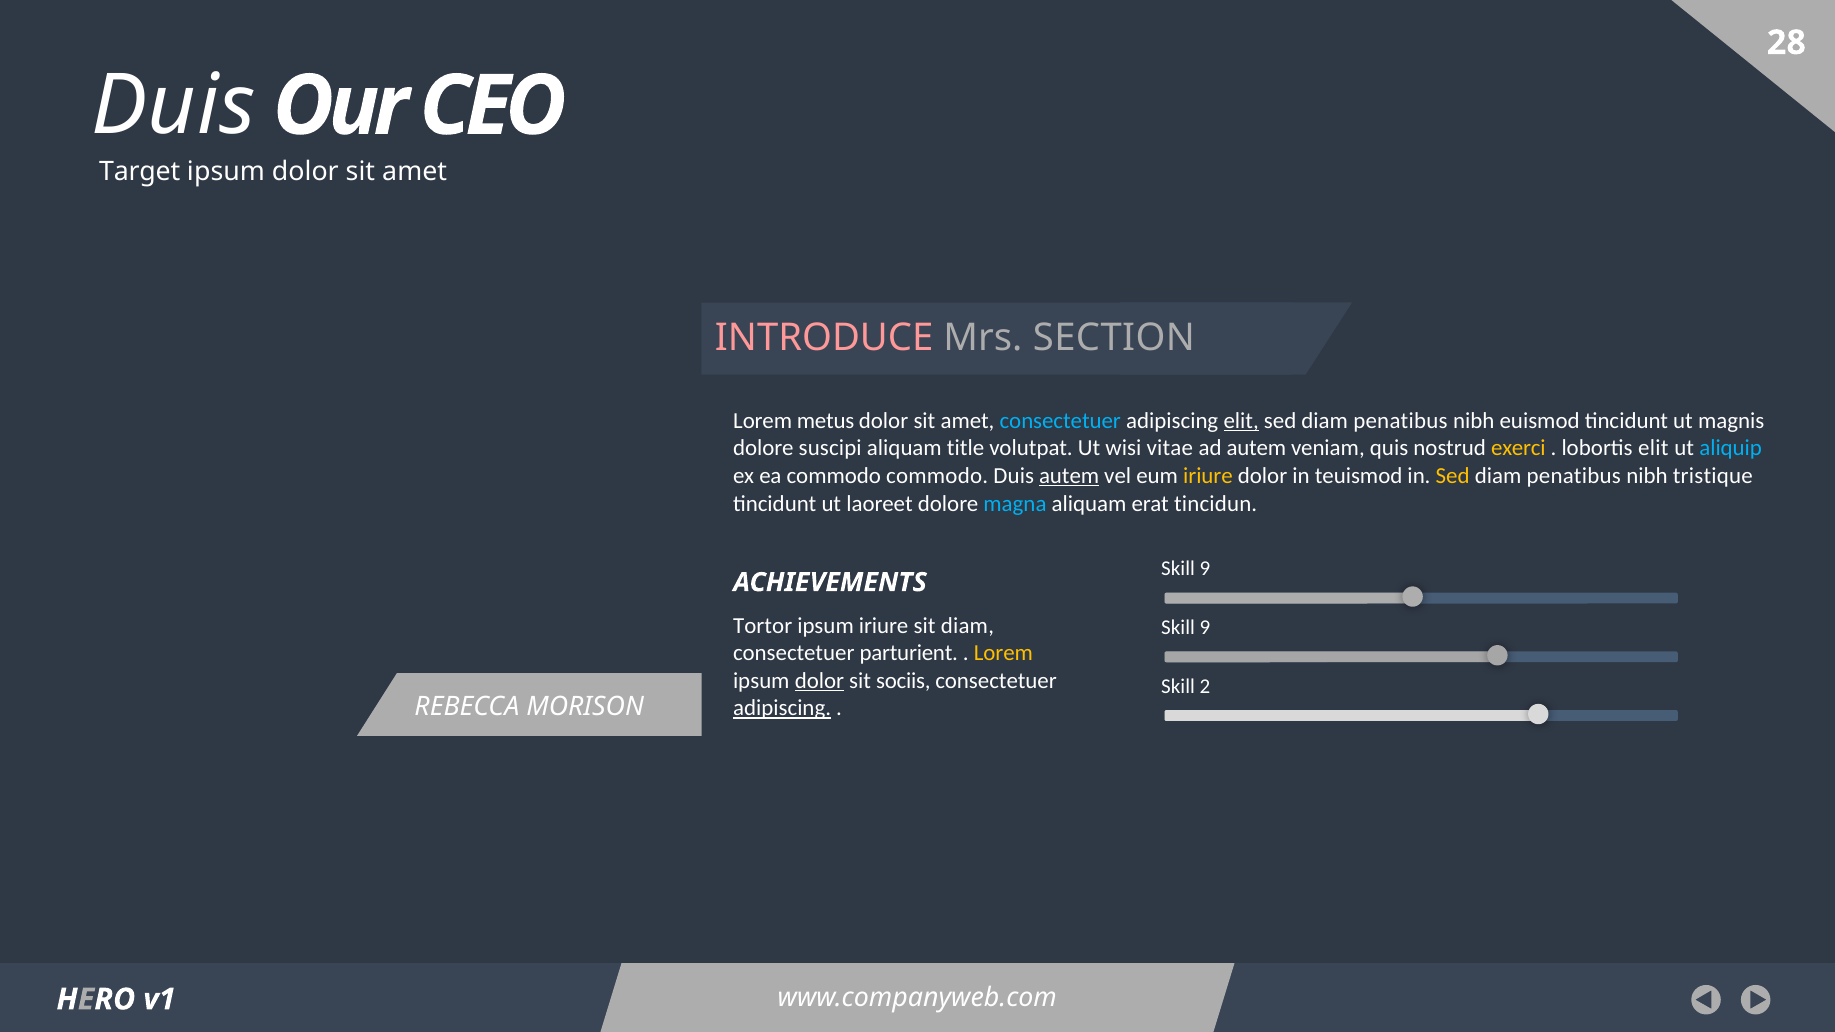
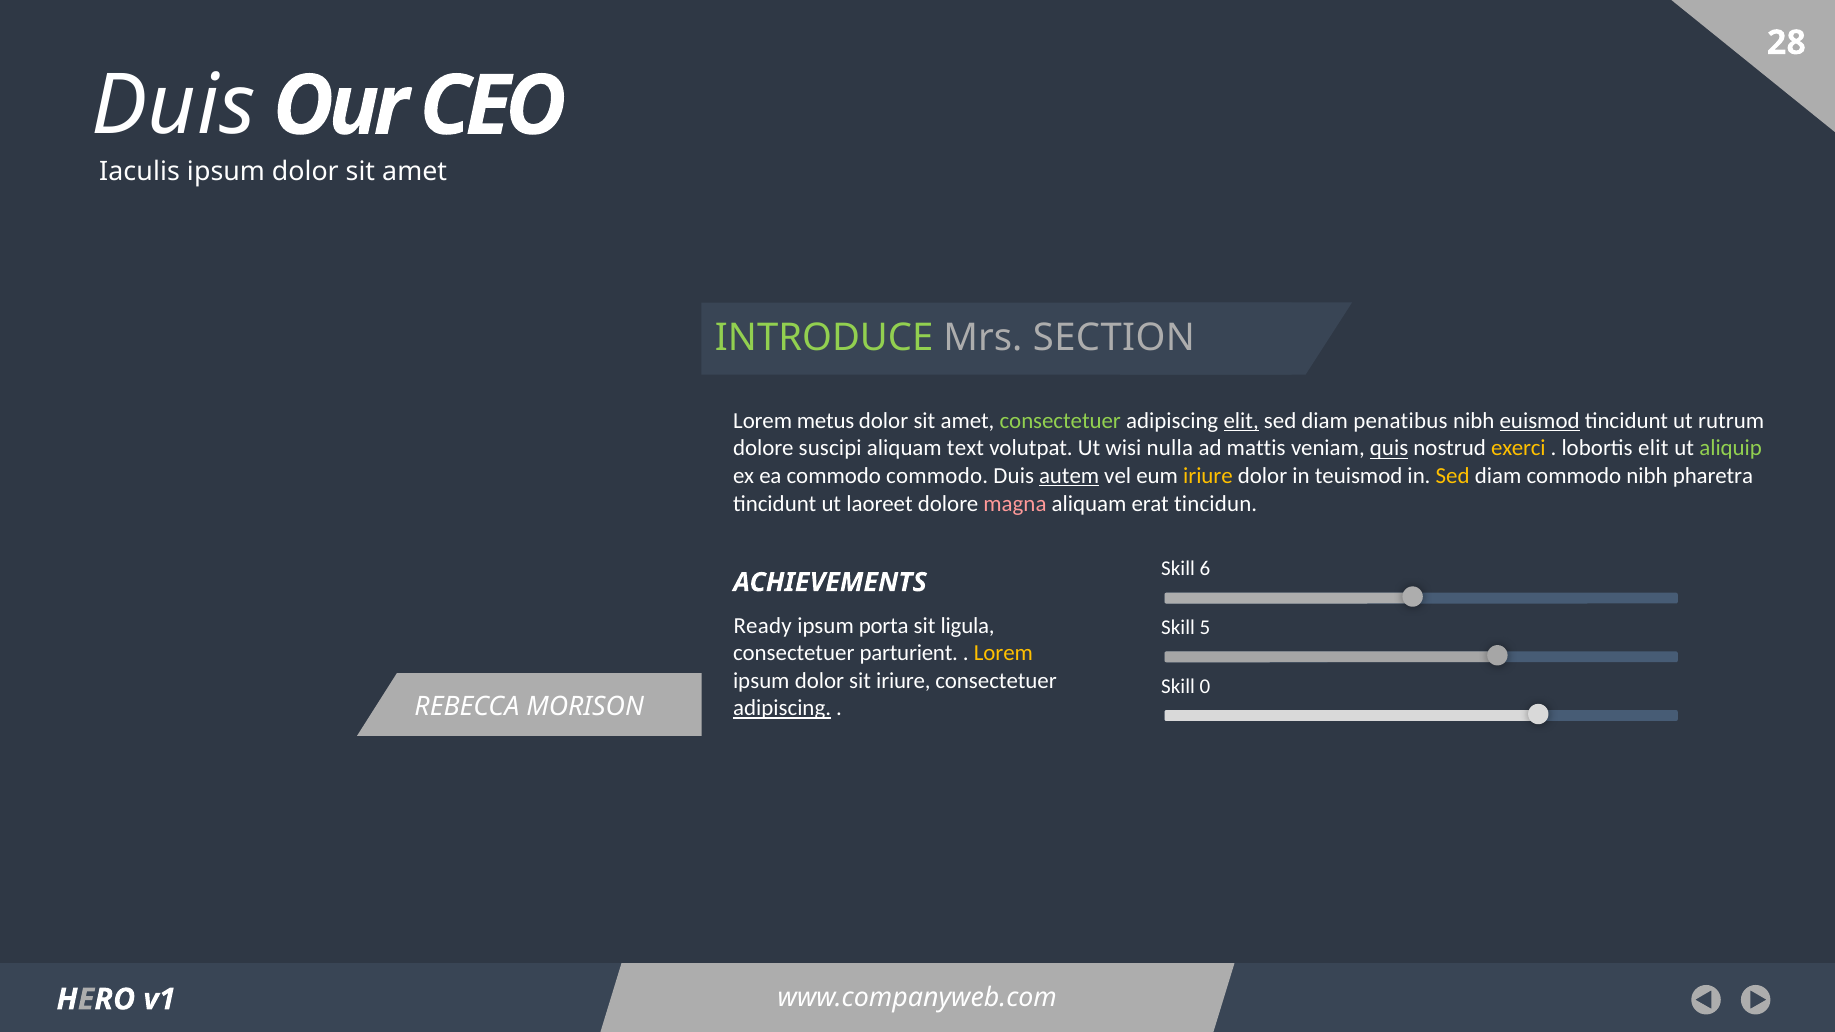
Target: Target -> Iaculis (140, 172)
INTRODUCE colour: pink -> light green (824, 338)
consectetuer colour: light blue -> light green (1060, 421)
euismod underline: none -> present (1540, 421)
magnis: magnis -> rutrum (1731, 421)
title: title -> text (966, 448)
vitae: vitae -> nulla (1170, 448)
ad autem: autem -> mattis (1256, 448)
quis underline: none -> present (1389, 448)
aliquip colour: light blue -> light green (1731, 448)
penatibus: penatibus -> commodo (1574, 476)
tristique: tristique -> pharetra (1713, 476)
magna colour: light blue -> pink (1015, 504)
9: 9 -> 6 (1205, 569)
Tortor: Tortor -> Ready (763, 626)
ipsum iriure: iriure -> porta (884, 626)
sit diam: diam -> ligula (968, 626)
9: 9 -> 5 (1205, 628)
dolor underline: present -> none (819, 681)
sit sociis: sociis -> iriure (903, 681)
2: 2 -> 0 (1205, 686)
